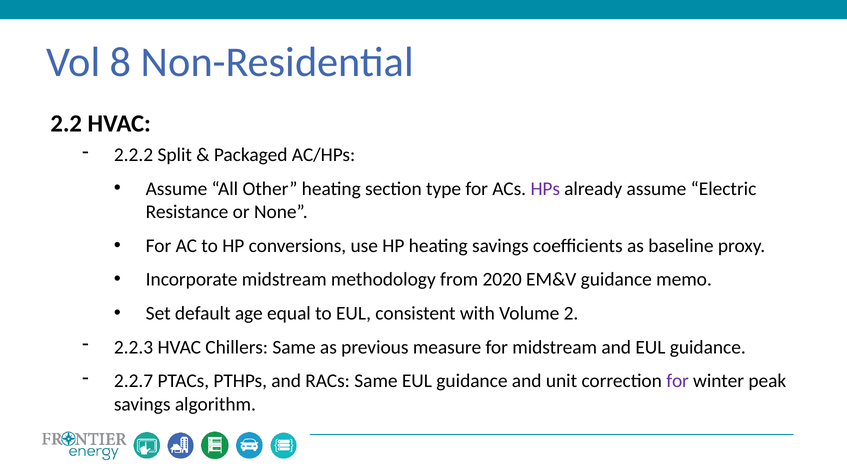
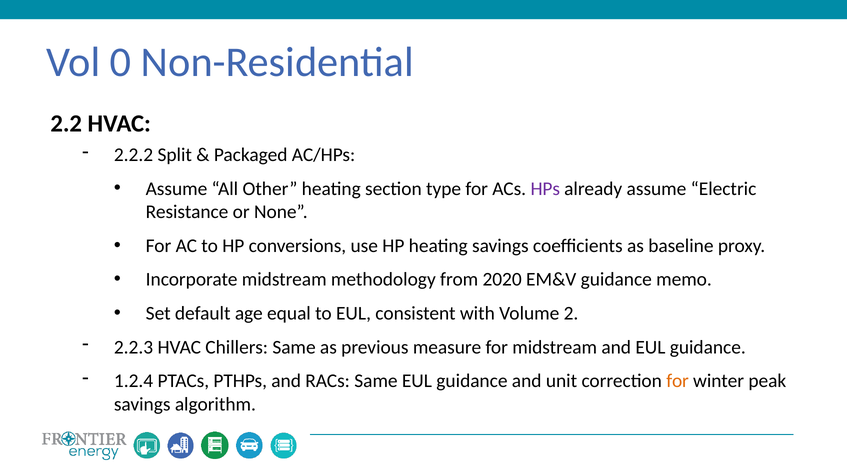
8: 8 -> 0 (121, 63)
2.2.7: 2.2.7 -> 1.2.4 (134, 381)
for colour: purple -> orange (678, 381)
